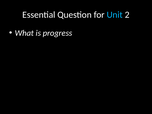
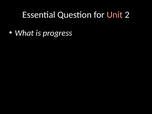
Unit colour: light blue -> pink (115, 15)
